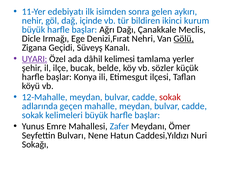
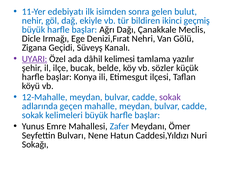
aykırı: aykırı -> bulut (186, 12)
içinde: içinde -> ekiyle (91, 21)
kurum: kurum -> geçmiş (197, 21)
Gölü underline: present -> none (184, 39)
yerler: yerler -> yazılır (183, 59)
sokak colour: red -> purple (170, 97)
